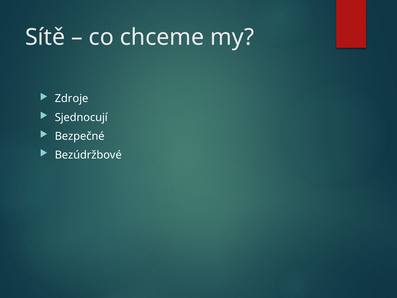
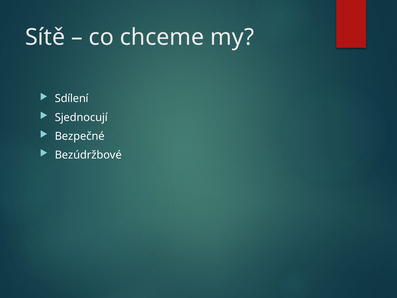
Zdroje: Zdroje -> Sdílení (72, 99)
